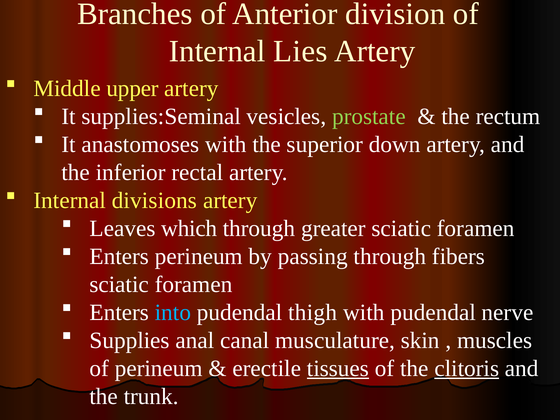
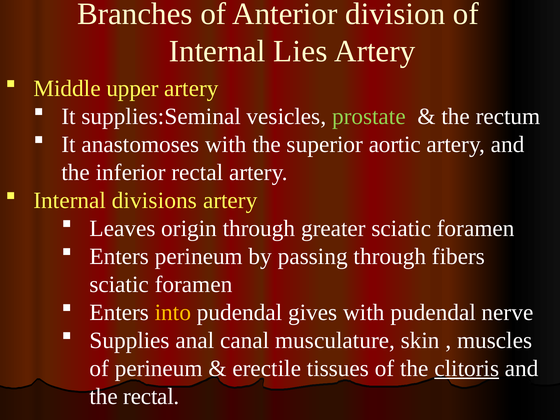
down: down -> aortic (395, 144)
which: which -> origin (189, 228)
into colour: light blue -> yellow (173, 312)
thigh: thigh -> gives (313, 312)
tissues underline: present -> none (338, 368)
the trunk: trunk -> rectal (151, 396)
